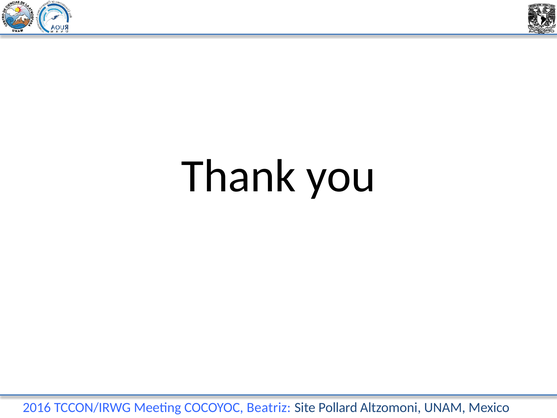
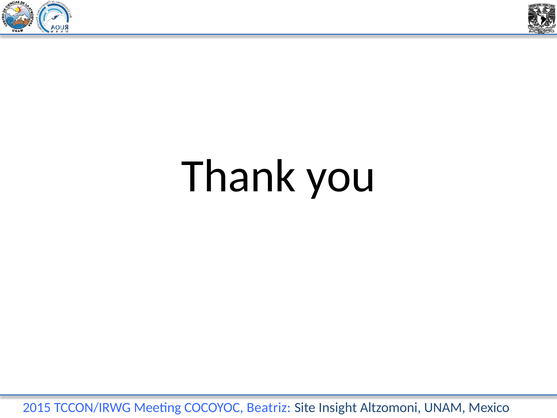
2016: 2016 -> 2015 (37, 407)
Pollard: Pollard -> Insight (338, 407)
